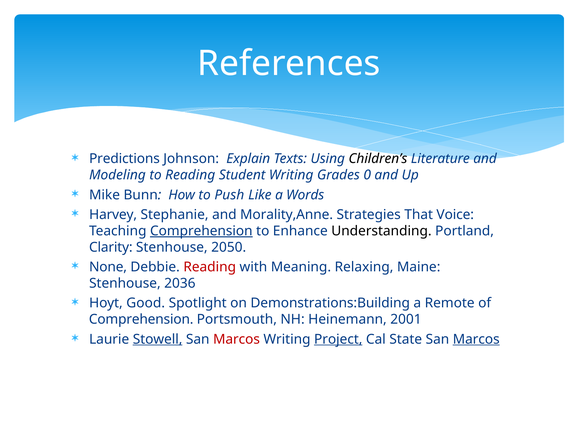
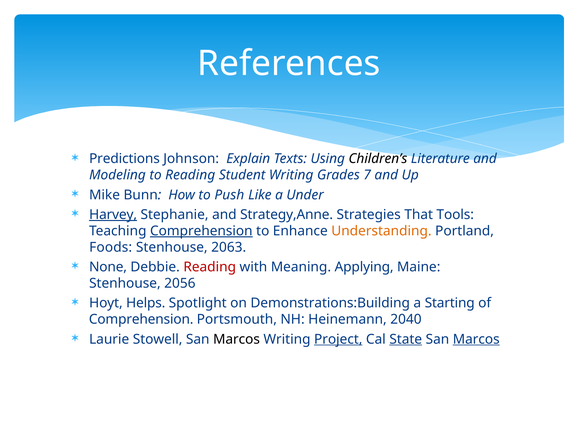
0: 0 -> 7 (367, 175)
Words: Words -> Under (305, 195)
Harvey underline: none -> present (113, 215)
Morality,Anne: Morality,Anne -> Strategy,Anne (287, 215)
Voice: Voice -> Tools (455, 215)
Understanding colour: black -> orange (381, 231)
Clarity: Clarity -> Foods (111, 248)
2050: 2050 -> 2063 (229, 248)
Relaxing: Relaxing -> Applying (364, 267)
2036: 2036 -> 2056 (180, 284)
Good: Good -> Helps (146, 303)
Remote: Remote -> Starting (450, 303)
2001: 2001 -> 2040 (406, 320)
Stowell underline: present -> none (158, 340)
Marcos colour: red -> black (237, 340)
State underline: none -> present (406, 340)
